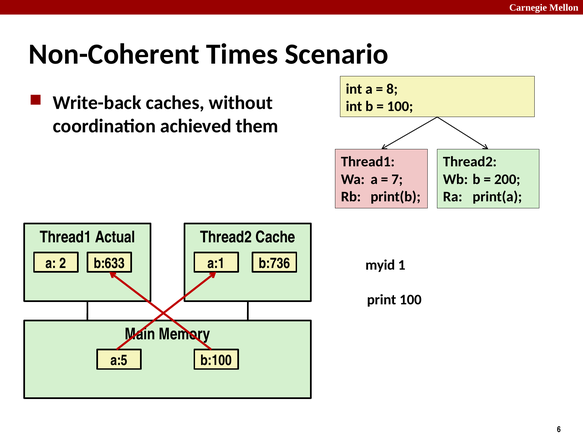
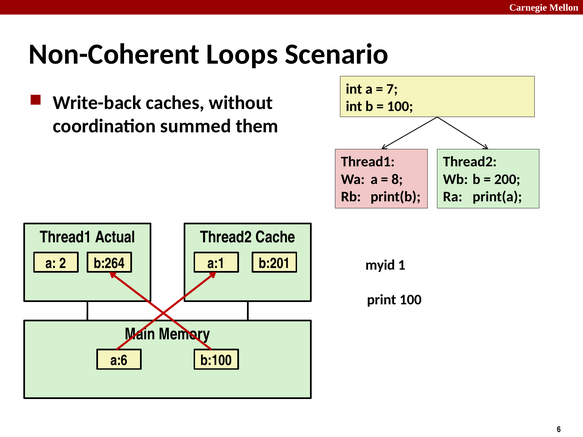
Times: Times -> Loops (242, 54)
8: 8 -> 7 (392, 89)
achieved: achieved -> summed (196, 126)
7: 7 -> 8 (397, 179)
b:633: b:633 -> b:264 (109, 263)
b:736: b:736 -> b:201 (274, 263)
a:5: a:5 -> a:6 (119, 361)
